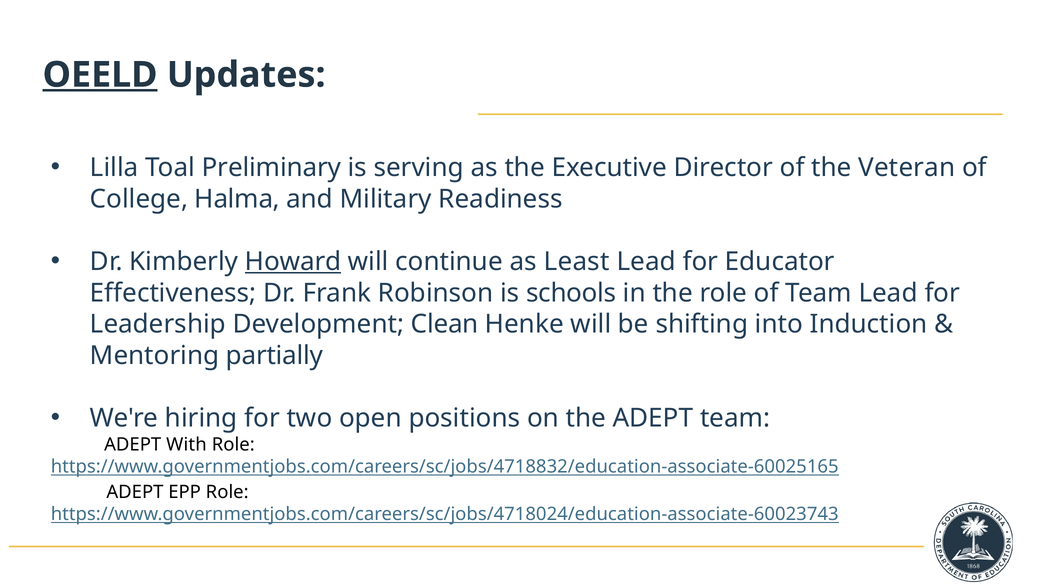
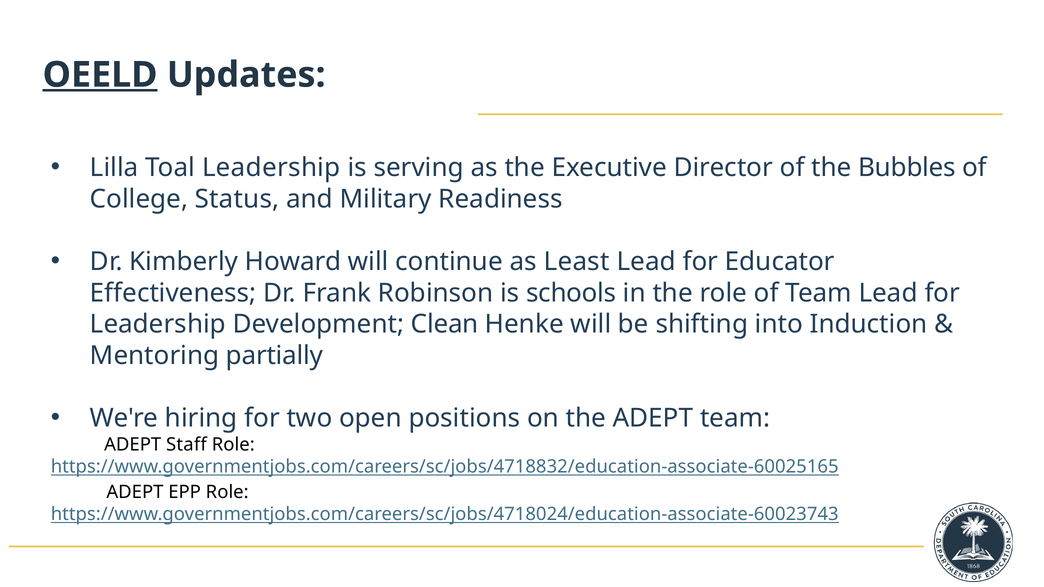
Toal Preliminary: Preliminary -> Leadership (271, 168)
Veteran: Veteran -> Bubbles (907, 168)
Halma: Halma -> Status (237, 199)
Howard underline: present -> none (293, 262)
With: With -> Staff (186, 445)
